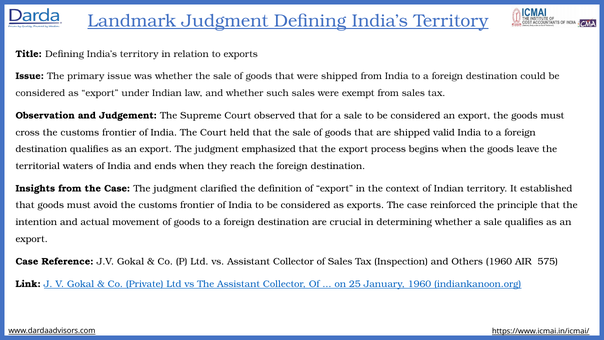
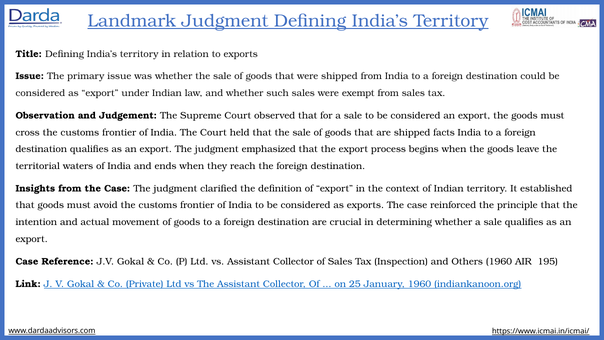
valid: valid -> facts (444, 132)
575: 575 -> 195 (548, 261)
